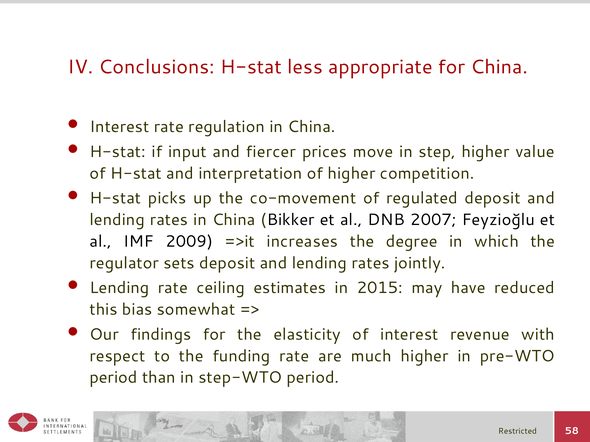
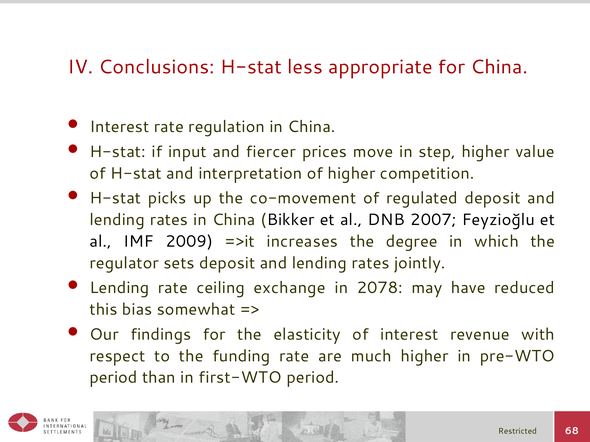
estimates: estimates -> exchange (290, 288)
2015: 2015 -> 2078 (380, 288)
step-WTO: step-WTO -> first-WTO (240, 378)
58: 58 -> 68 (572, 431)
